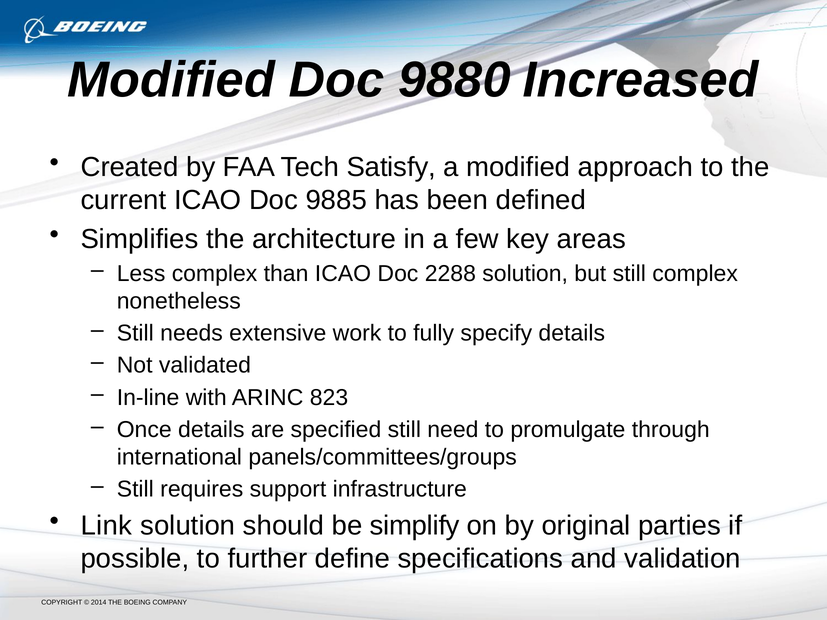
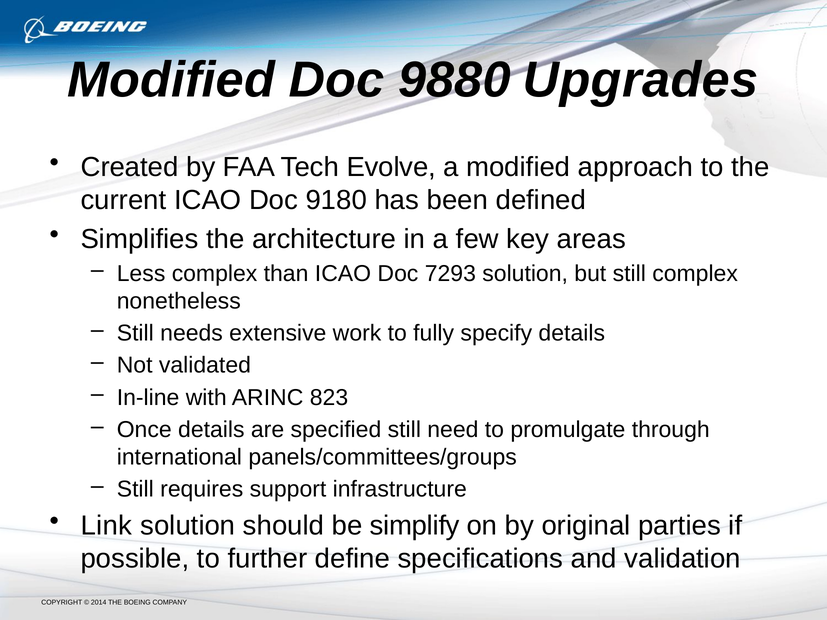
Increased: Increased -> Upgrades (641, 80)
Satisfy: Satisfy -> Evolve (391, 167)
9885: 9885 -> 9180 (336, 200)
2288: 2288 -> 7293 (450, 274)
